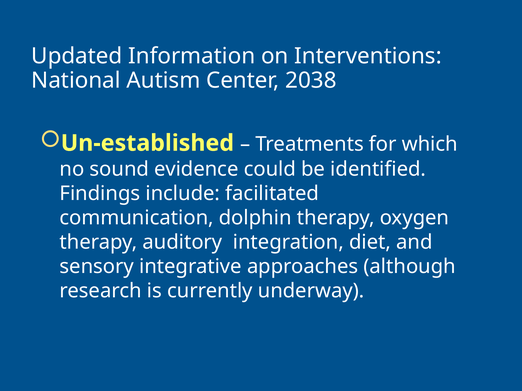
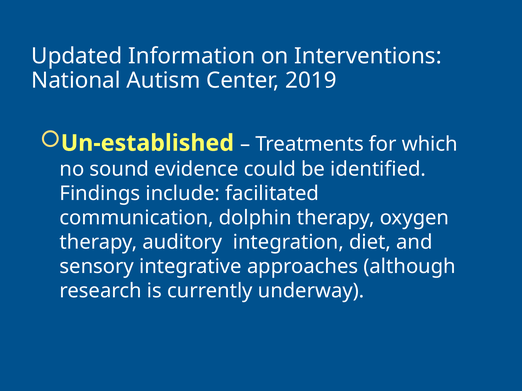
2038: 2038 -> 2019 (311, 81)
